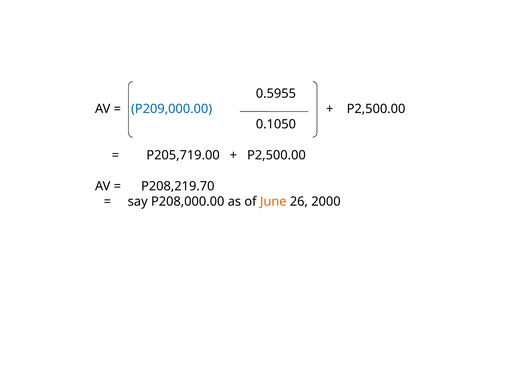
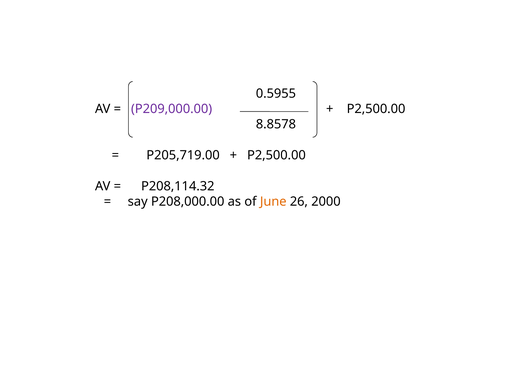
P209,000.00 colour: blue -> purple (172, 109)
0.1050: 0.1050 -> 8.8578 (276, 124)
P208,219.70: P208,219.70 -> P208,114.32 (178, 186)
